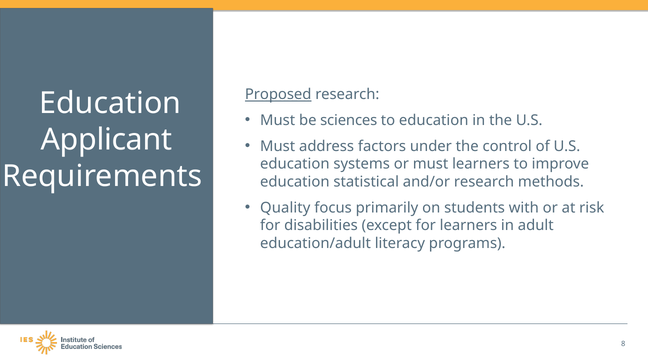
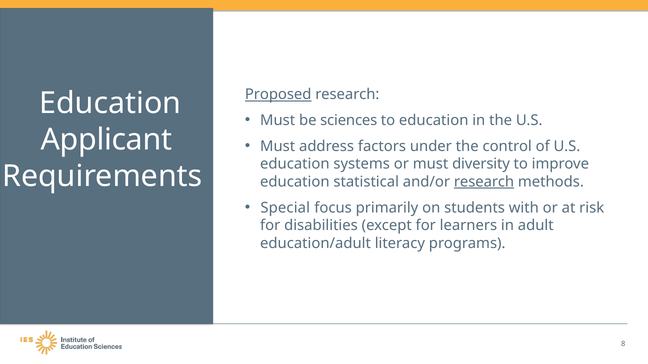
must learners: learners -> diversity (481, 164)
research underline: none -> present (484, 182)
Quality: Quality -> Special (285, 208)
